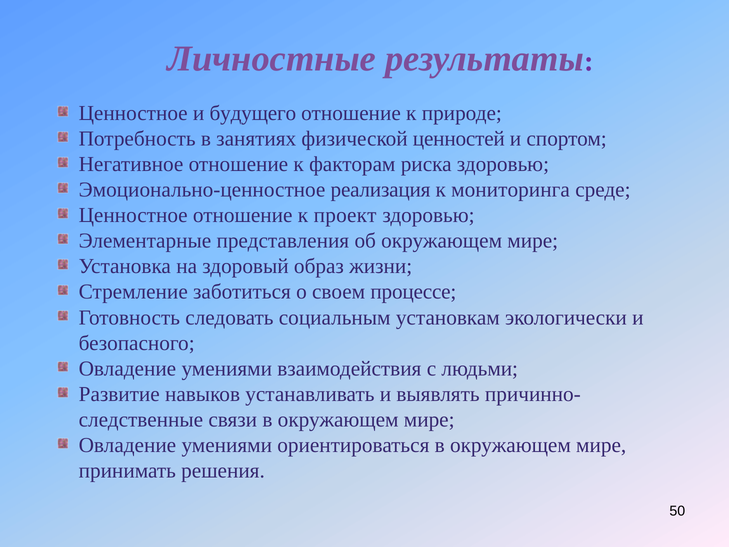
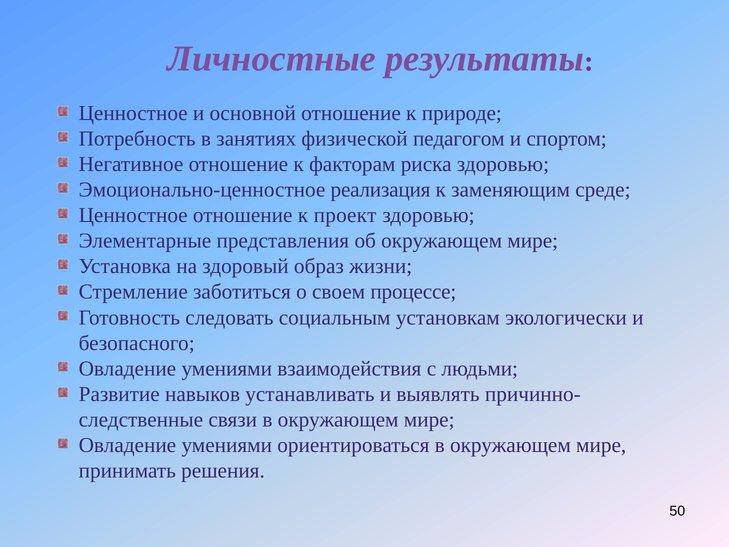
будущего: будущего -> основной (253, 113)
ценностей: ценностей -> педагогом (459, 139)
мониторинга: мониторинга -> заменяющим (511, 190)
